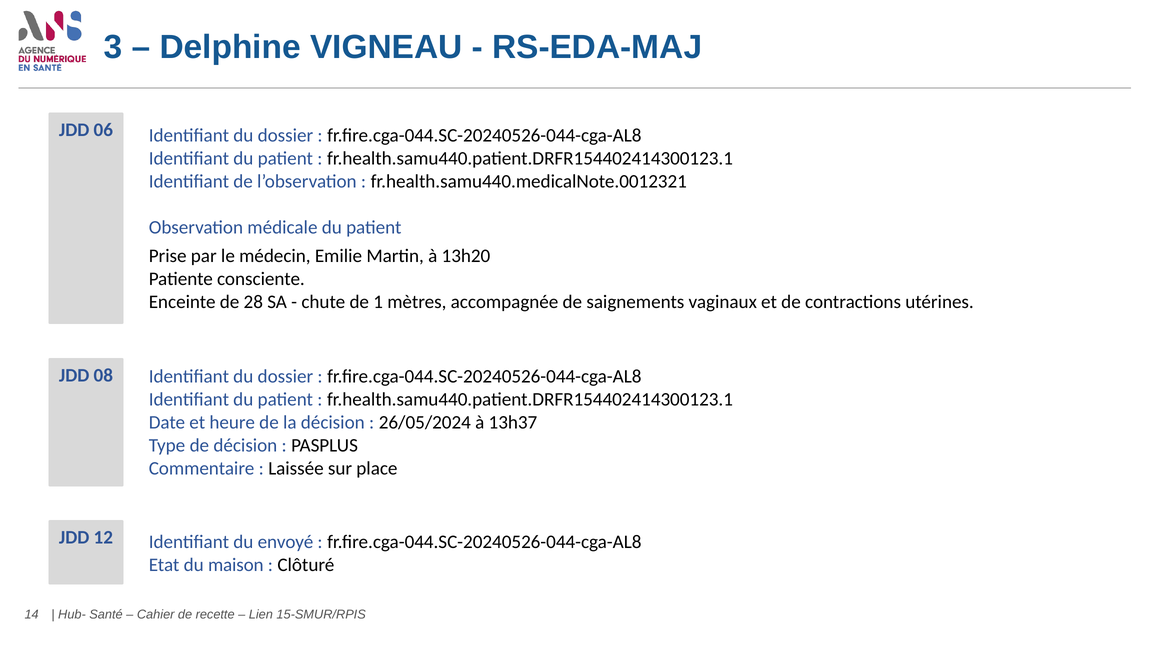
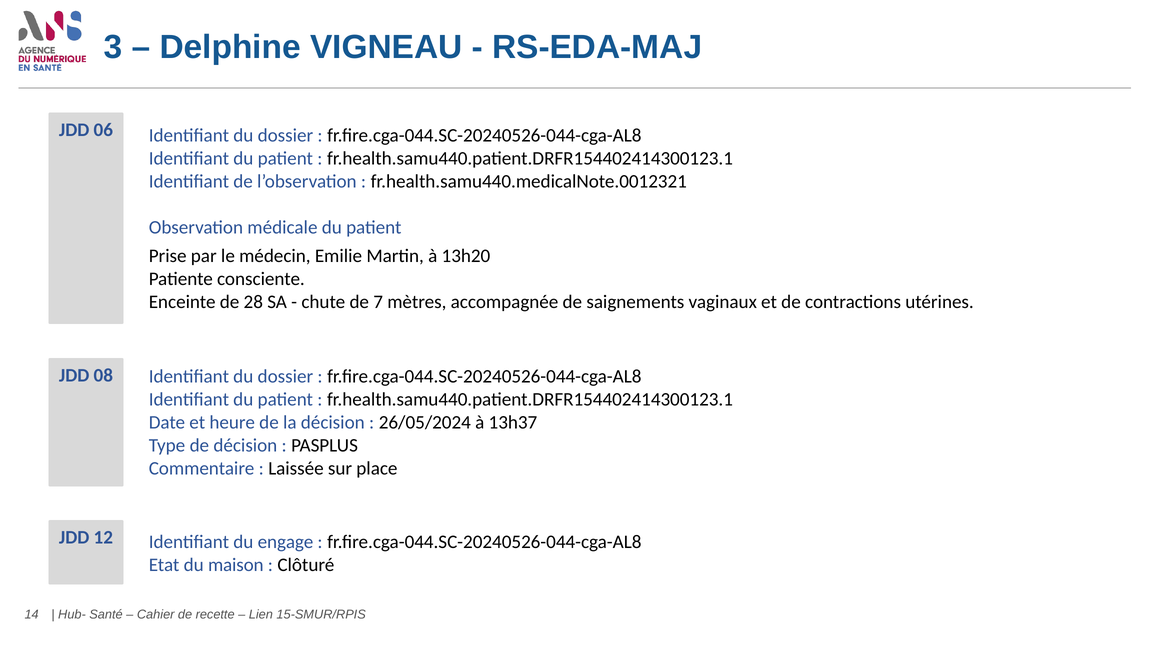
1: 1 -> 7 (378, 302)
envoyé: envoyé -> engage (286, 542)
